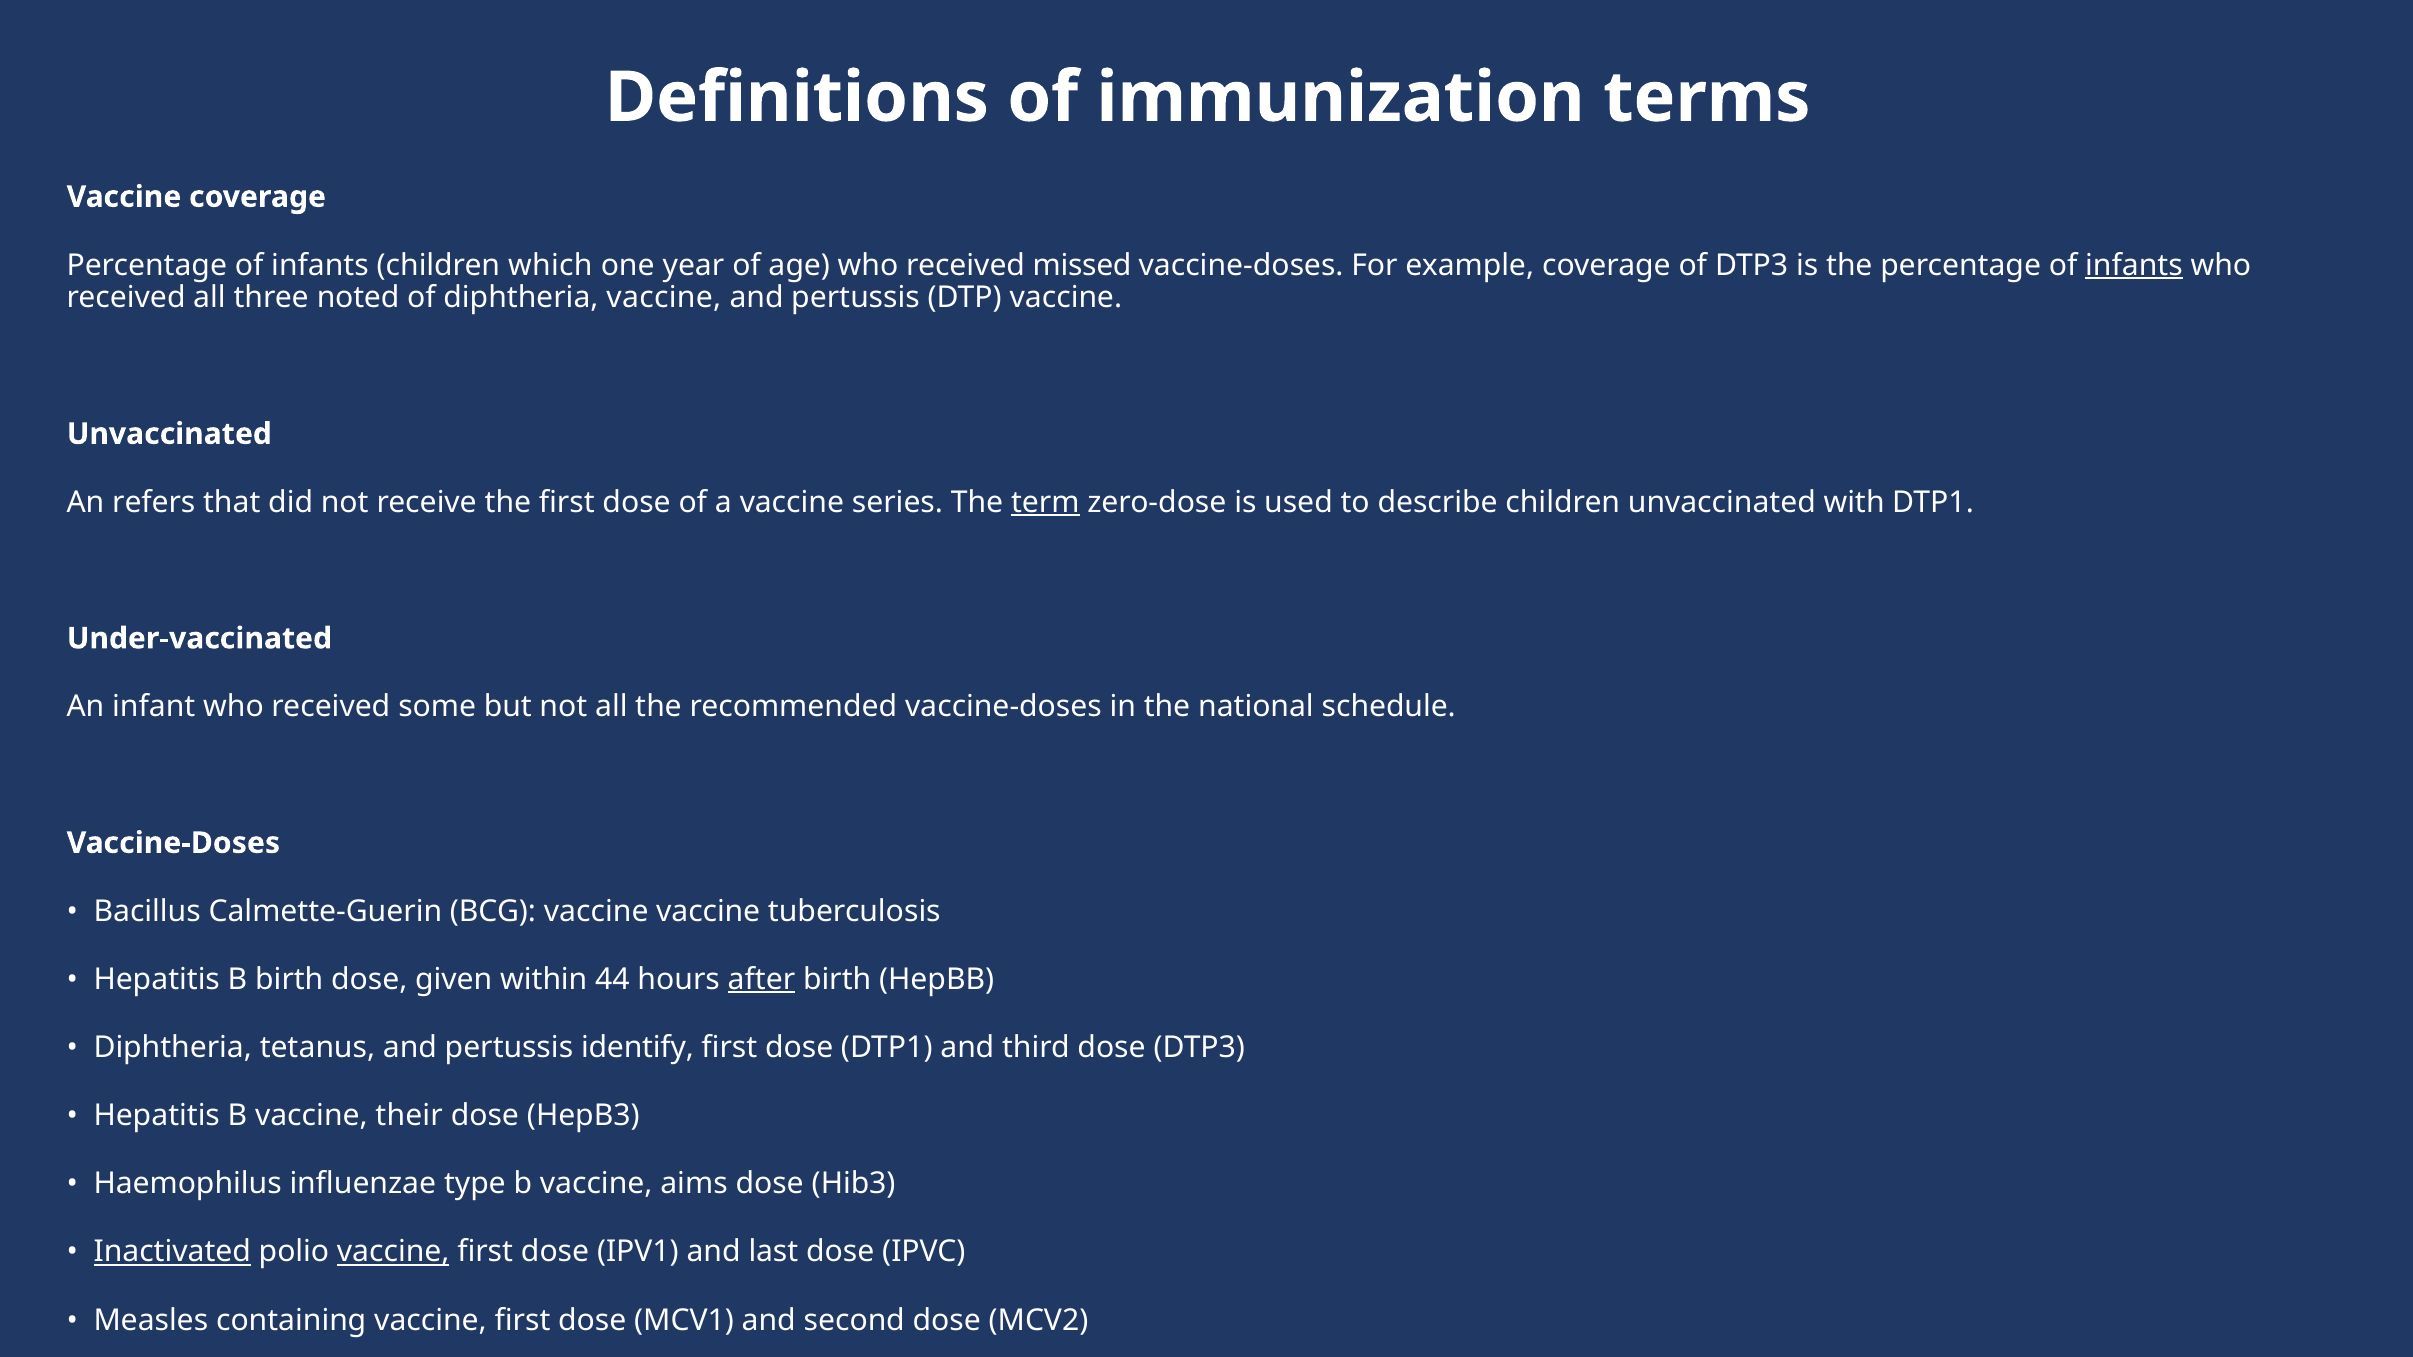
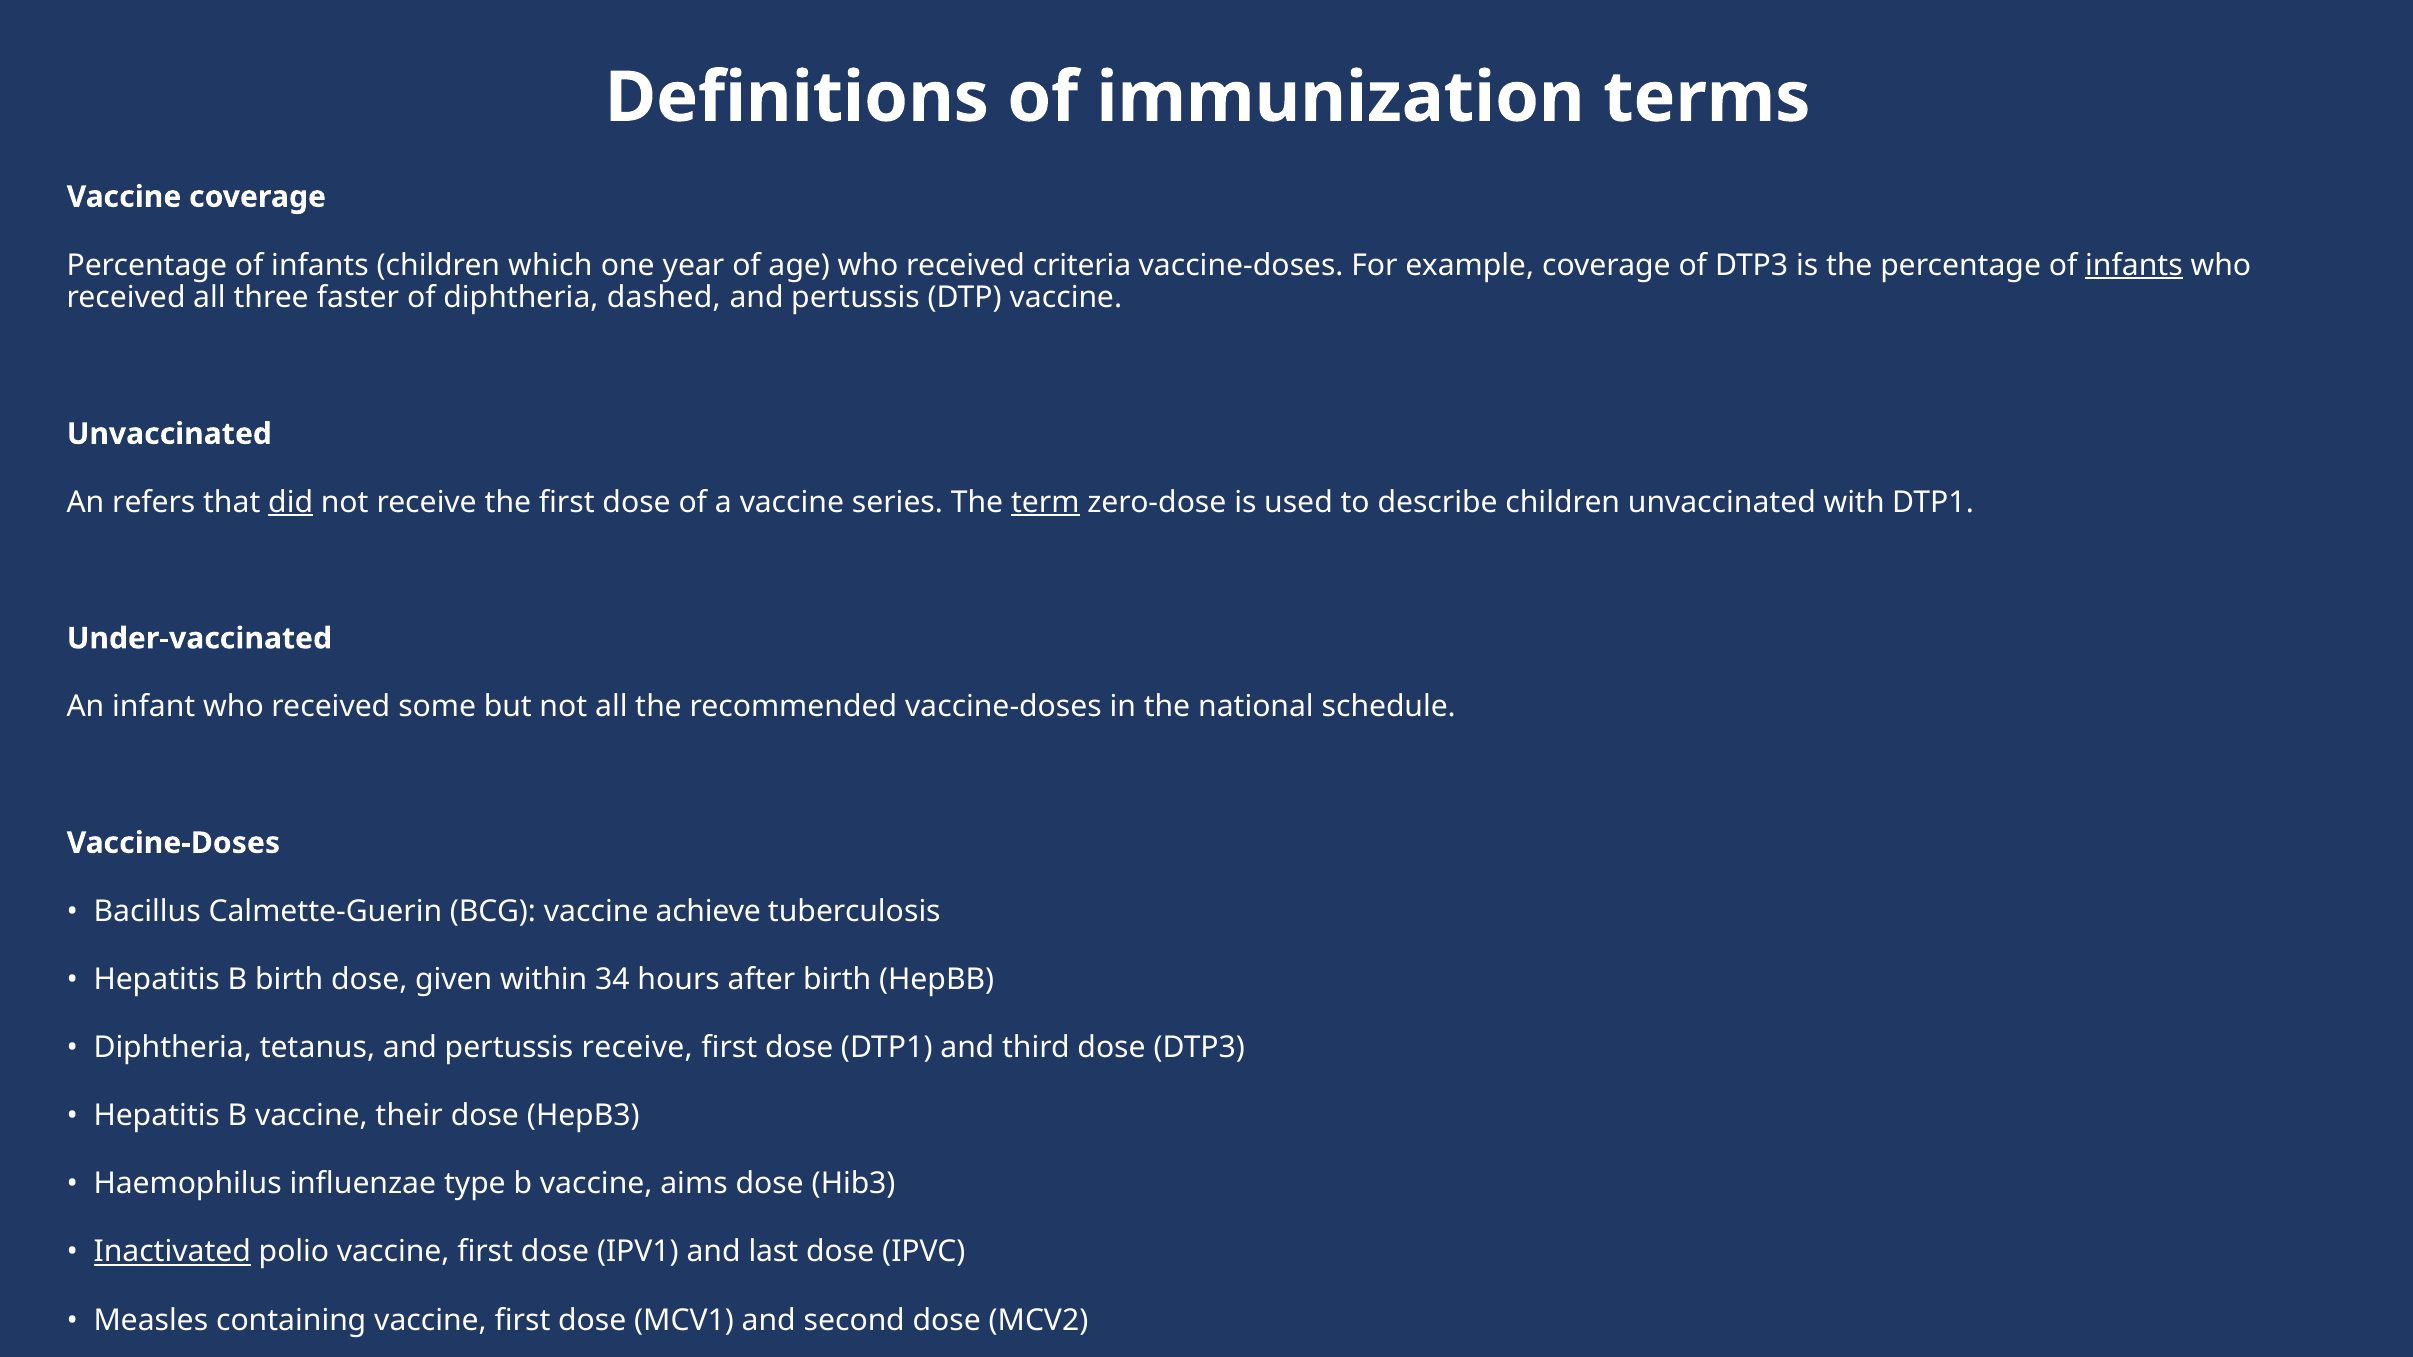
missed: missed -> criteria (1082, 265)
noted: noted -> faster (358, 298)
diphtheria vaccine: vaccine -> dashed (664, 298)
did underline: none -> present (291, 502)
vaccine vaccine: vaccine -> achieve (708, 911)
44: 44 -> 34 (612, 980)
after underline: present -> none (761, 980)
pertussis identify: identify -> receive (637, 1048)
vaccine underline: present -> none (393, 1252)
